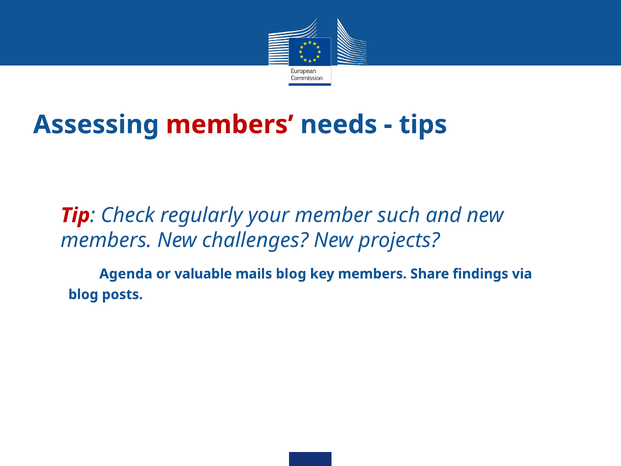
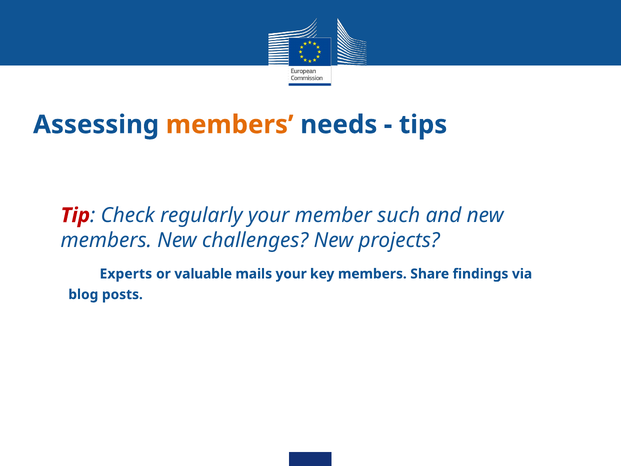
members colour: red -> orange (230, 125)
Agenda: Agenda -> Experts (126, 274)
mails blog: blog -> your (291, 274)
